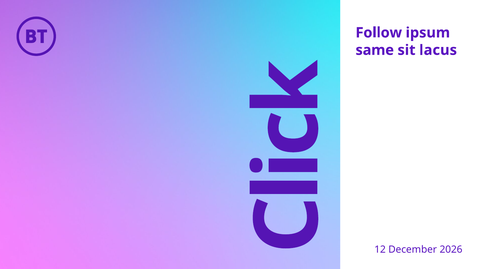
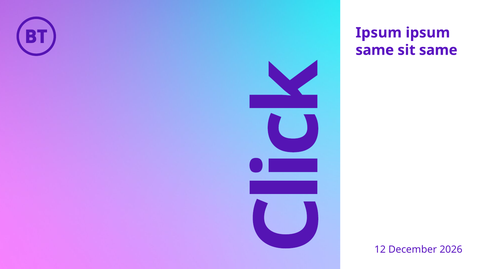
Follow: Follow -> Ipsum (379, 33)
sit lacus: lacus -> same (438, 50)
